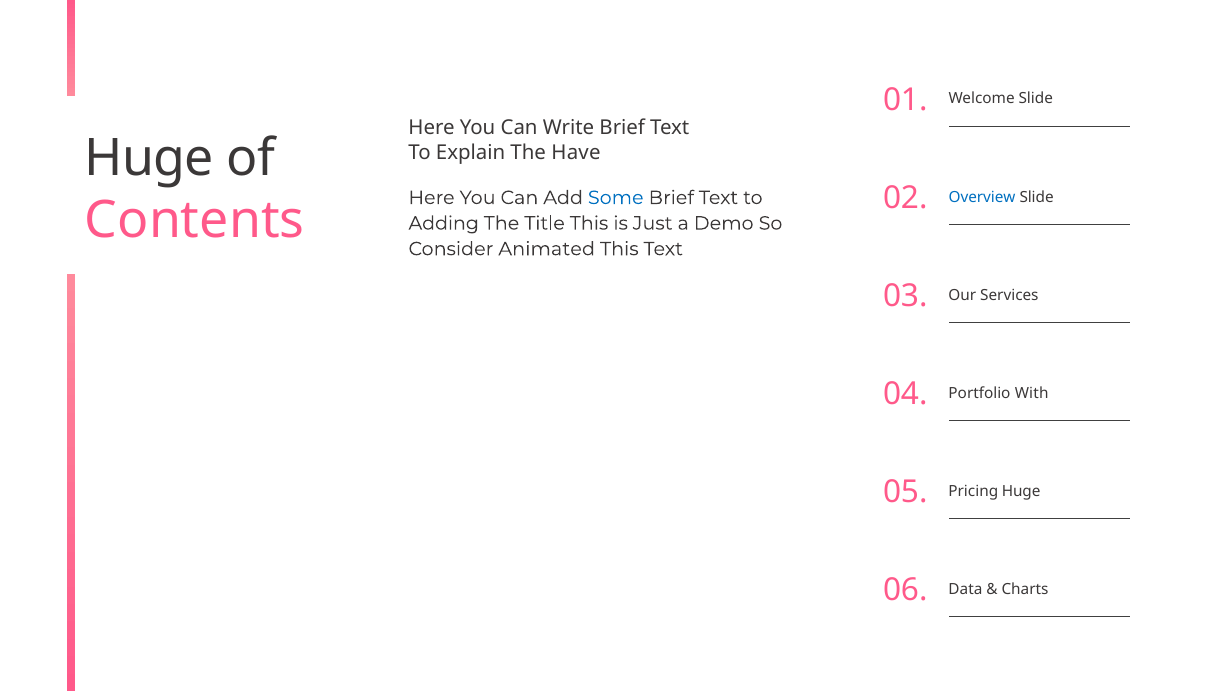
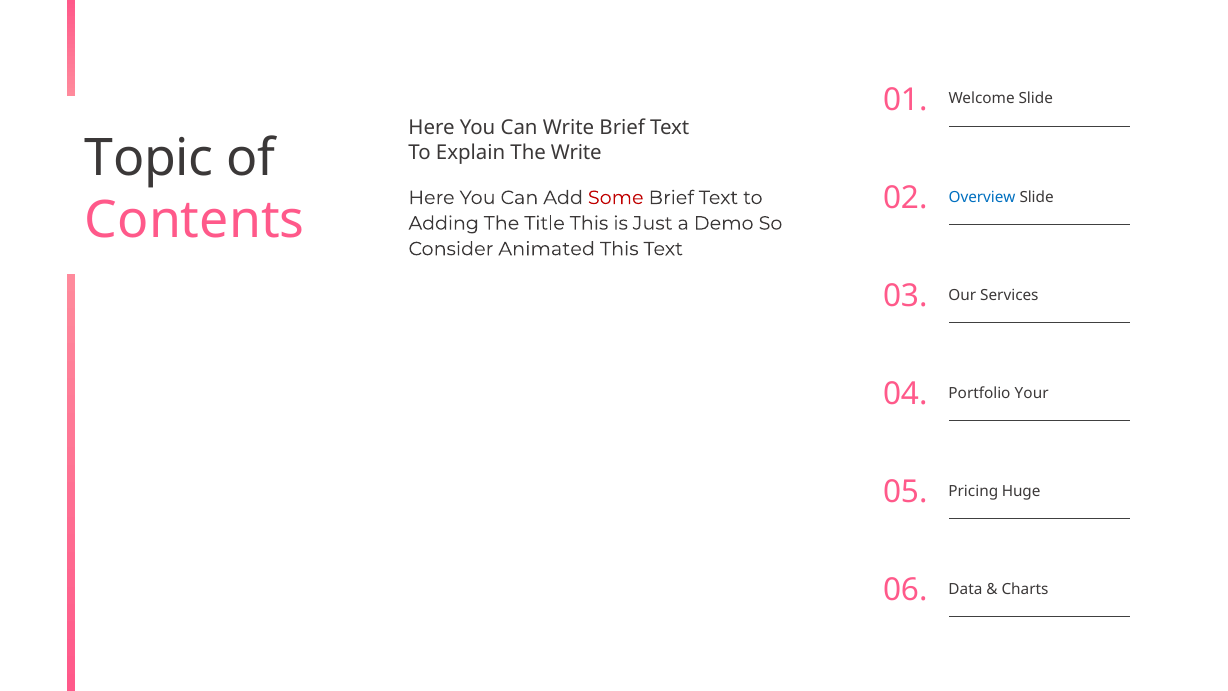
Huge: Huge -> Topic (149, 158)
The Have: Have -> Write (576, 152)
Some colour: blue -> red (616, 198)
With: With -> Your (1032, 393)
